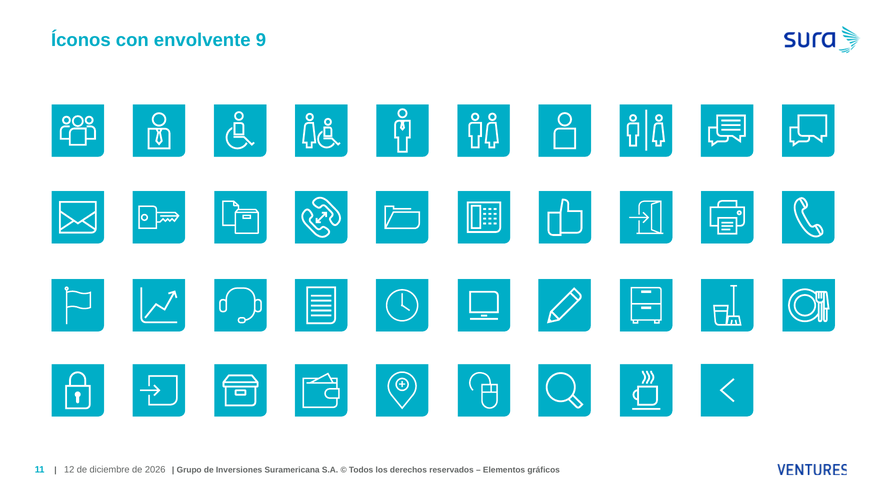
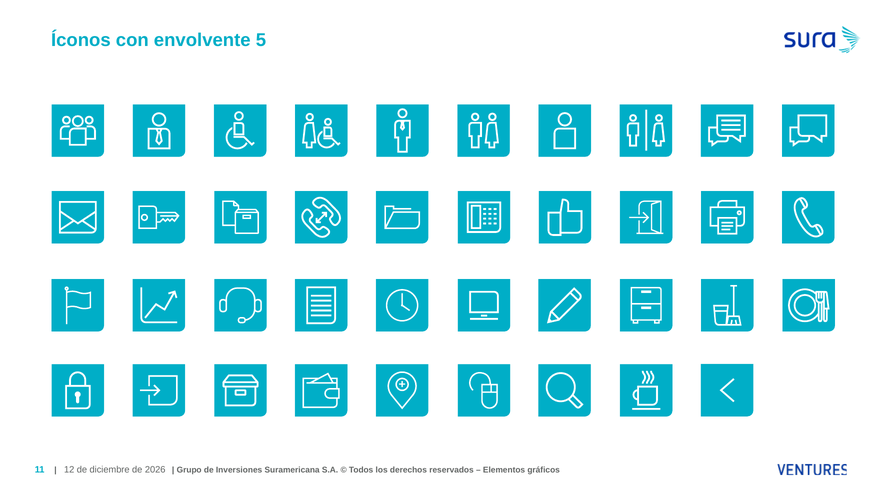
9: 9 -> 5 (261, 40)
